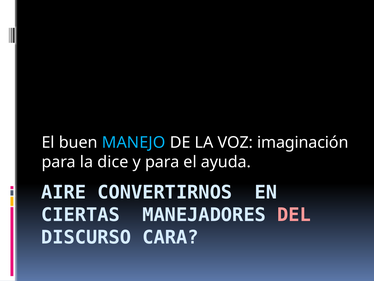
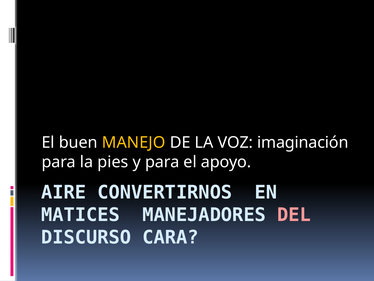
MANEJO colour: light blue -> yellow (134, 142)
dice: dice -> pies (113, 162)
ayuda: ayuda -> apoyo (226, 162)
CIERTAS: CIERTAS -> MATICES (80, 214)
